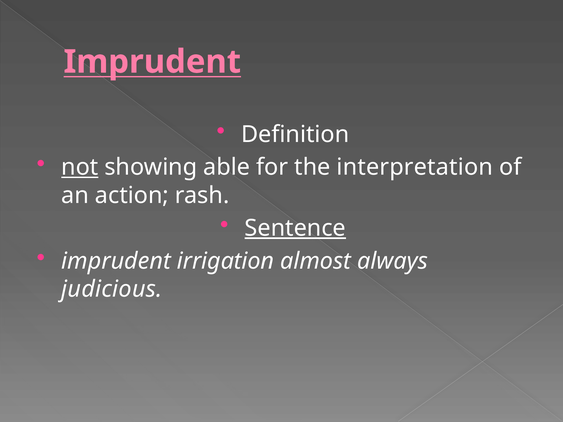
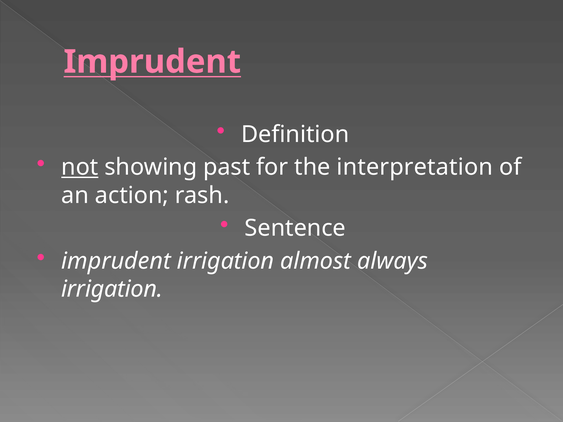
able: able -> past (227, 167)
Sentence underline: present -> none (295, 228)
judicious: judicious -> irrigation (112, 289)
